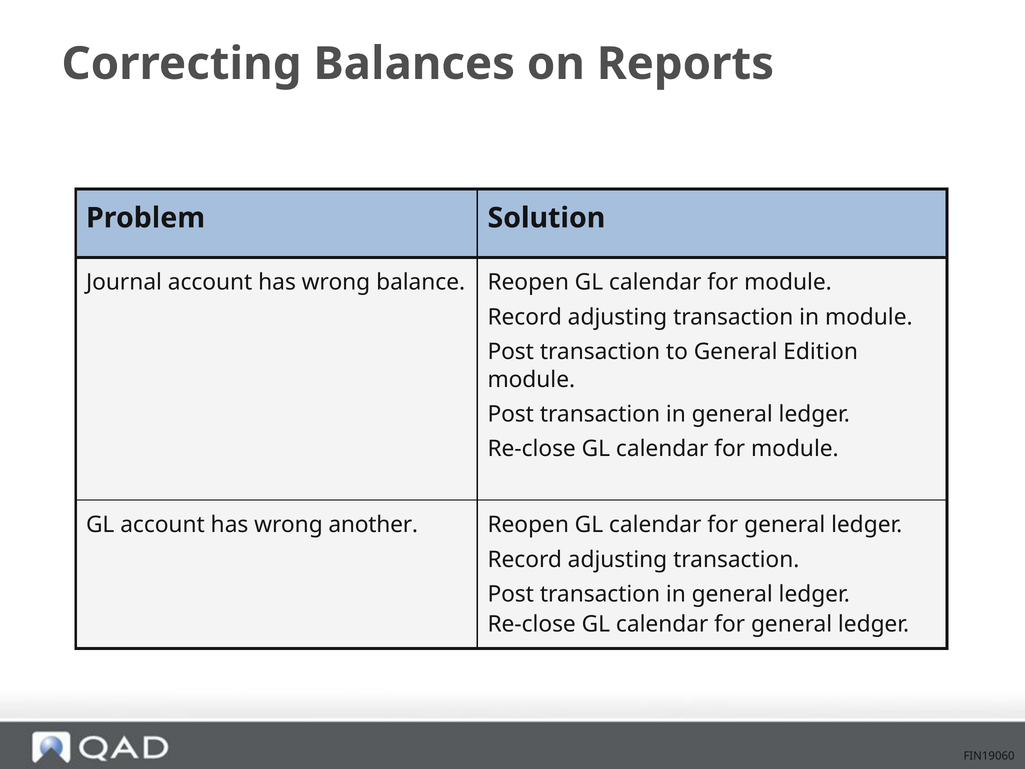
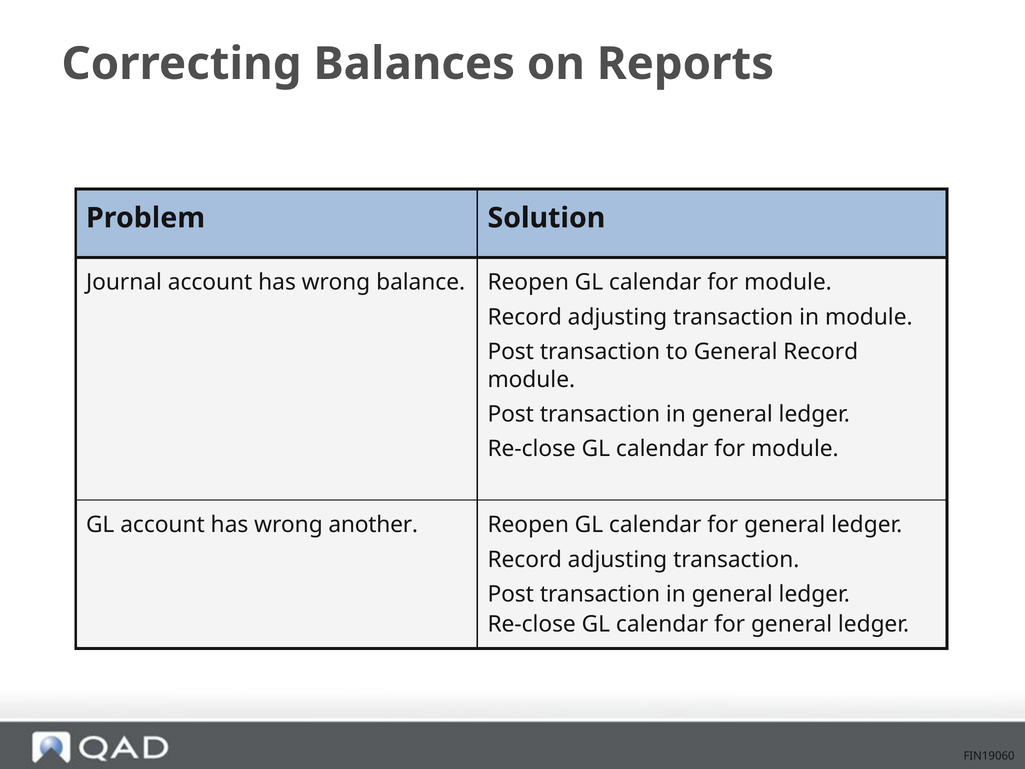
General Edition: Edition -> Record (821, 352)
